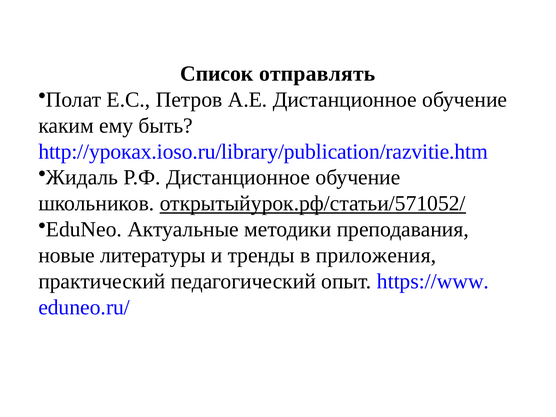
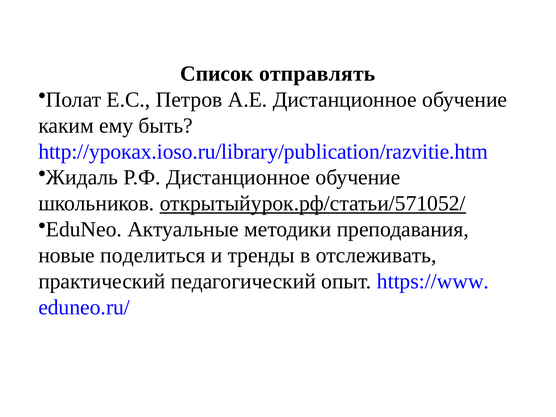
литературы: литературы -> поделиться (153, 255)
приложения: приложения -> отслеживать (376, 255)
